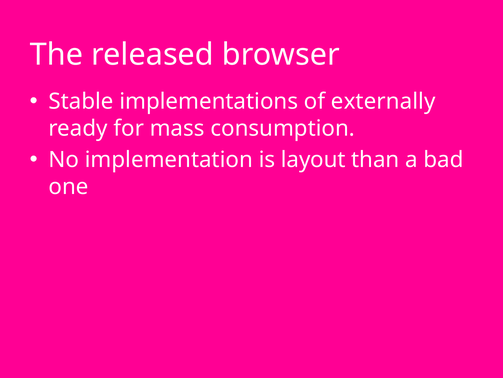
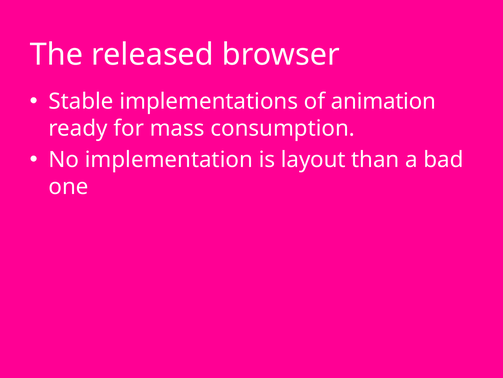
externally: externally -> animation (383, 101)
